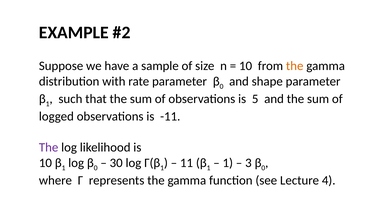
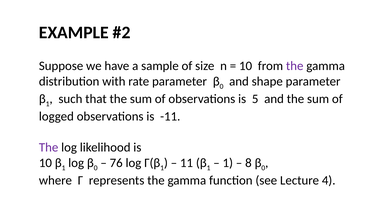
the colour: orange -> purple (295, 66)
30: 30 -> 76 (116, 162)
3: 3 -> 8 (248, 162)
